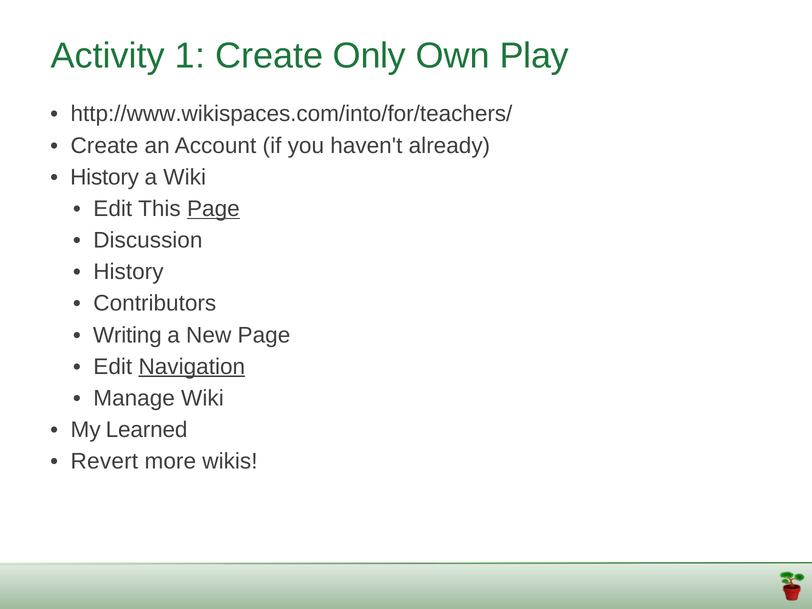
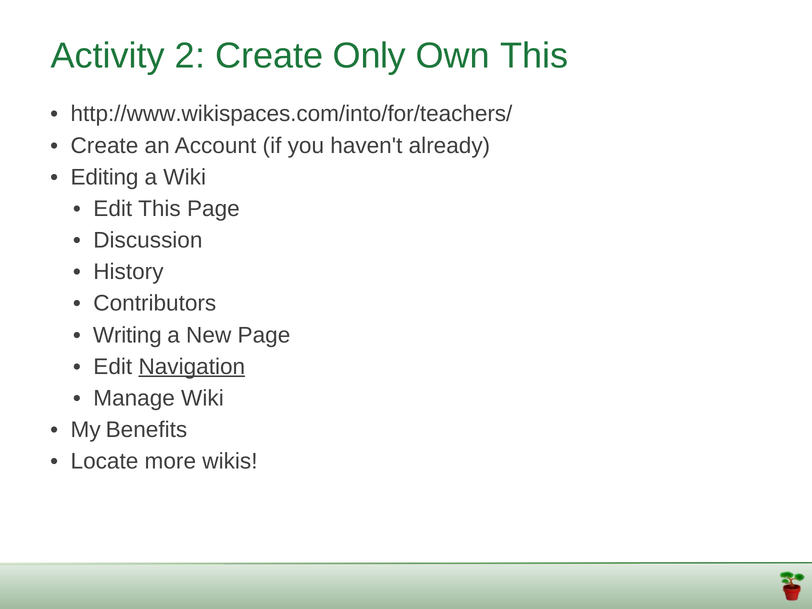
1: 1 -> 2 (190, 56)
Own Play: Play -> This (534, 56)
History: History -> Editing (105, 177)
Page underline: present -> none (213, 209)
Learned: Learned -> Benefits (146, 430)
Revert: Revert -> Locate (104, 461)
